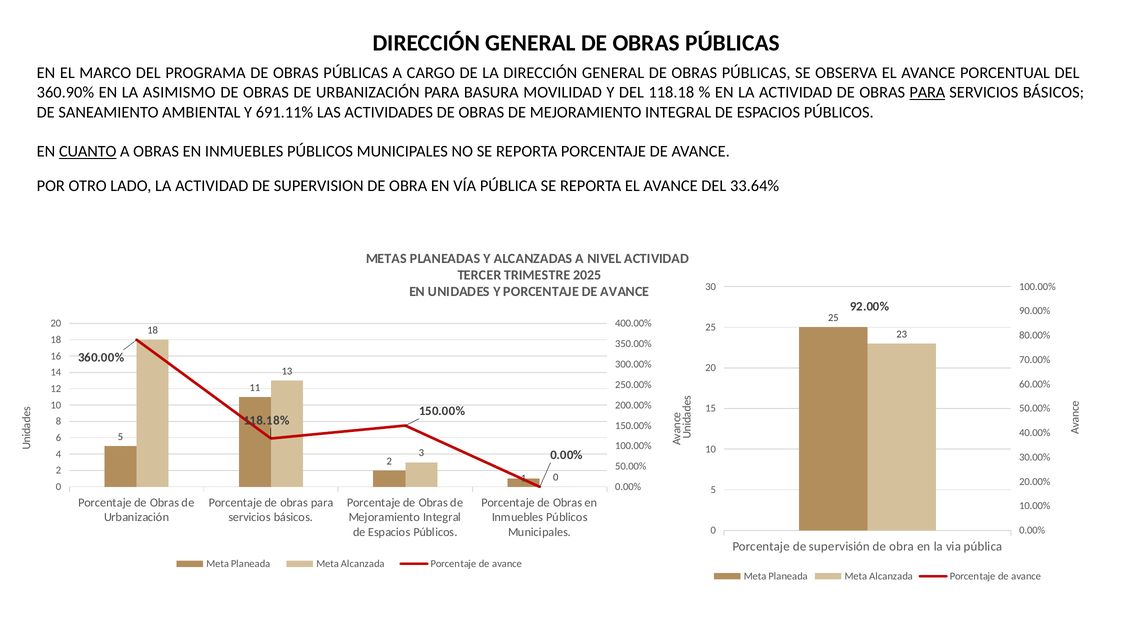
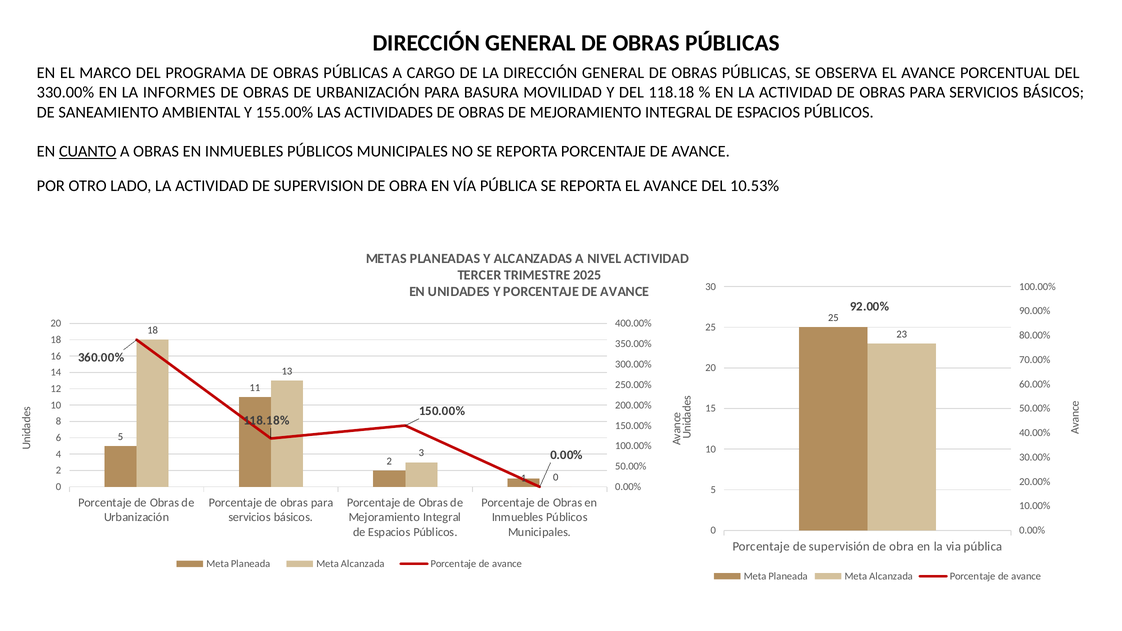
360.90%: 360.90% -> 330.00% (65, 93)
ASIMISMO: ASIMISMO -> INFORMES (179, 93)
PARA underline: present -> none (927, 93)
691.11%: 691.11% -> 155.00% (284, 112)
33.64%: 33.64% -> 10.53% (755, 186)
